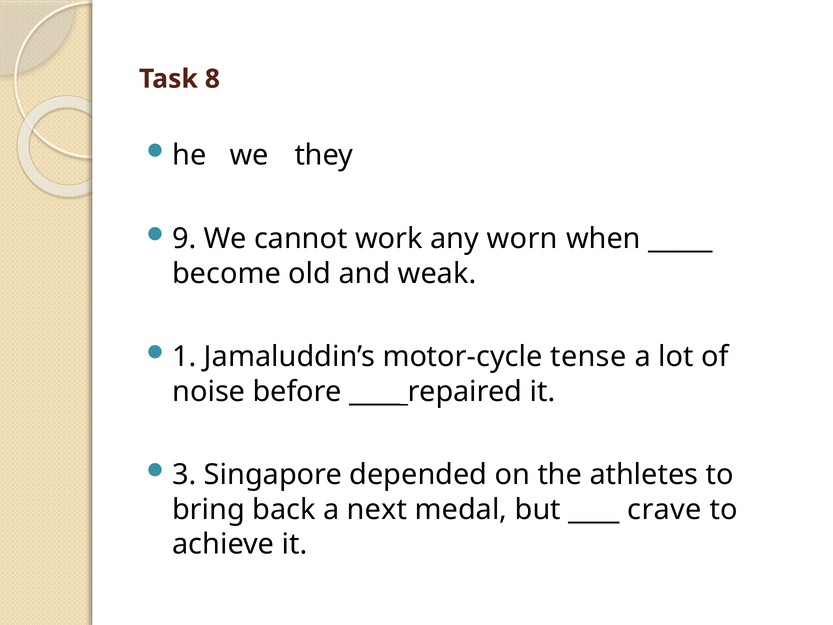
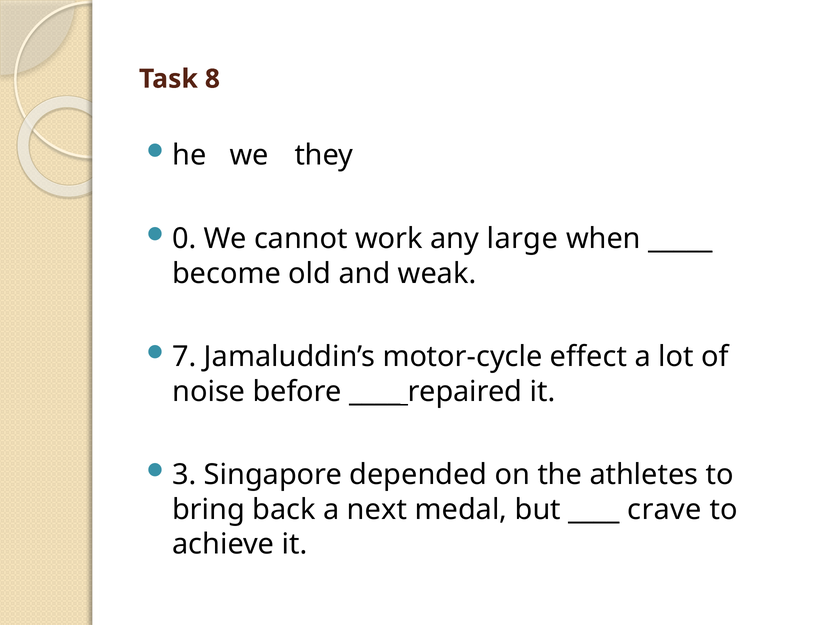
9: 9 -> 0 (184, 239)
worn: worn -> large (522, 239)
1: 1 -> 7 (184, 357)
tense: tense -> effect (589, 357)
